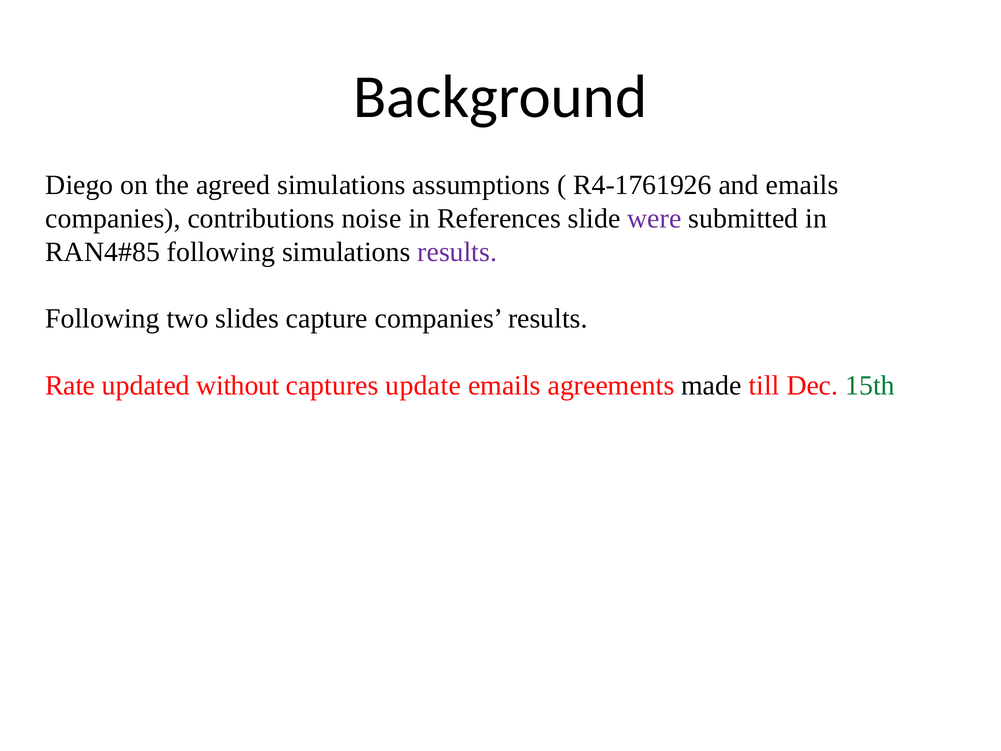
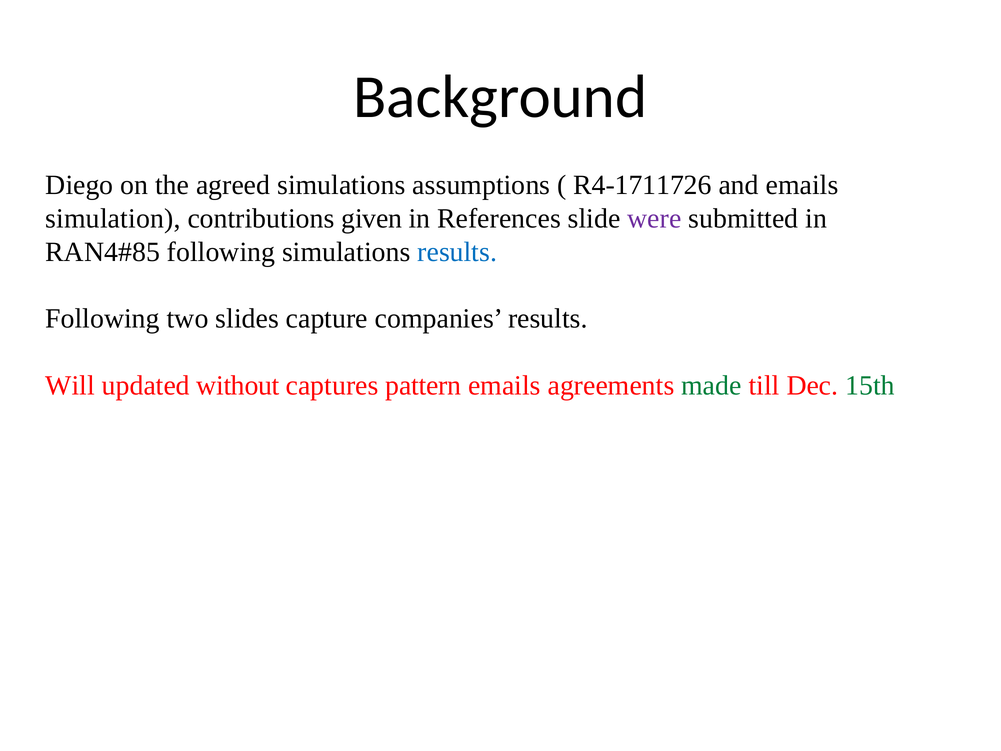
R4-1761926: R4-1761926 -> R4-1711726 (643, 185)
companies: companies -> simulation (113, 219)
noise: noise -> given (372, 219)
results colour: purple -> blue (457, 252)
Rate: Rate -> Will (70, 385)
update: update -> pattern (423, 385)
made colour: black -> green (711, 385)
